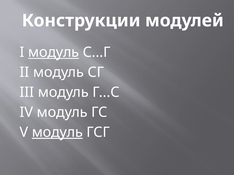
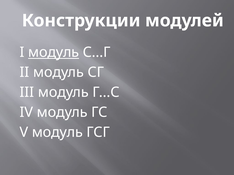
модуль underline: present -> none (57, 133)
